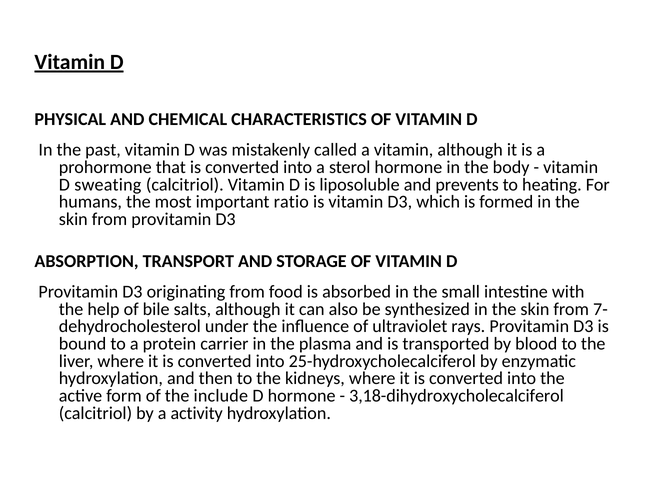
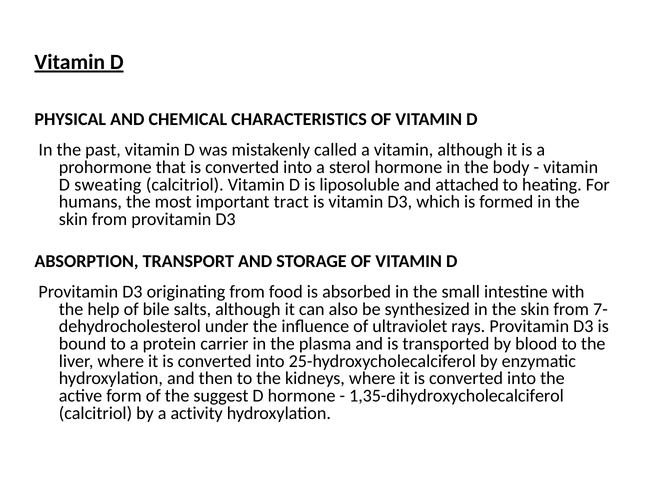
prevents: prevents -> attached (467, 184)
ratio: ratio -> tract (291, 202)
include: include -> suggest (221, 395)
3,18-dihydroxycholecalciferol: 3,18-dihydroxycholecalciferol -> 1,35-dihydroxycholecalciferol (456, 395)
